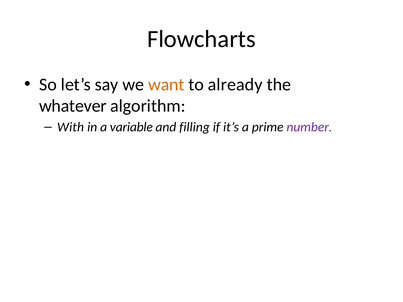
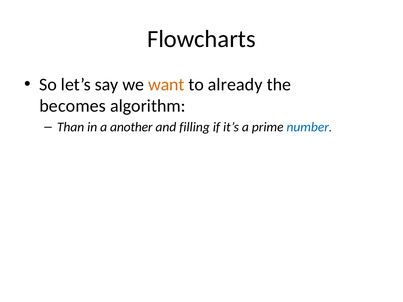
whatever: whatever -> becomes (73, 106)
With: With -> Than (71, 127)
variable: variable -> another (131, 127)
number colour: purple -> blue (308, 127)
